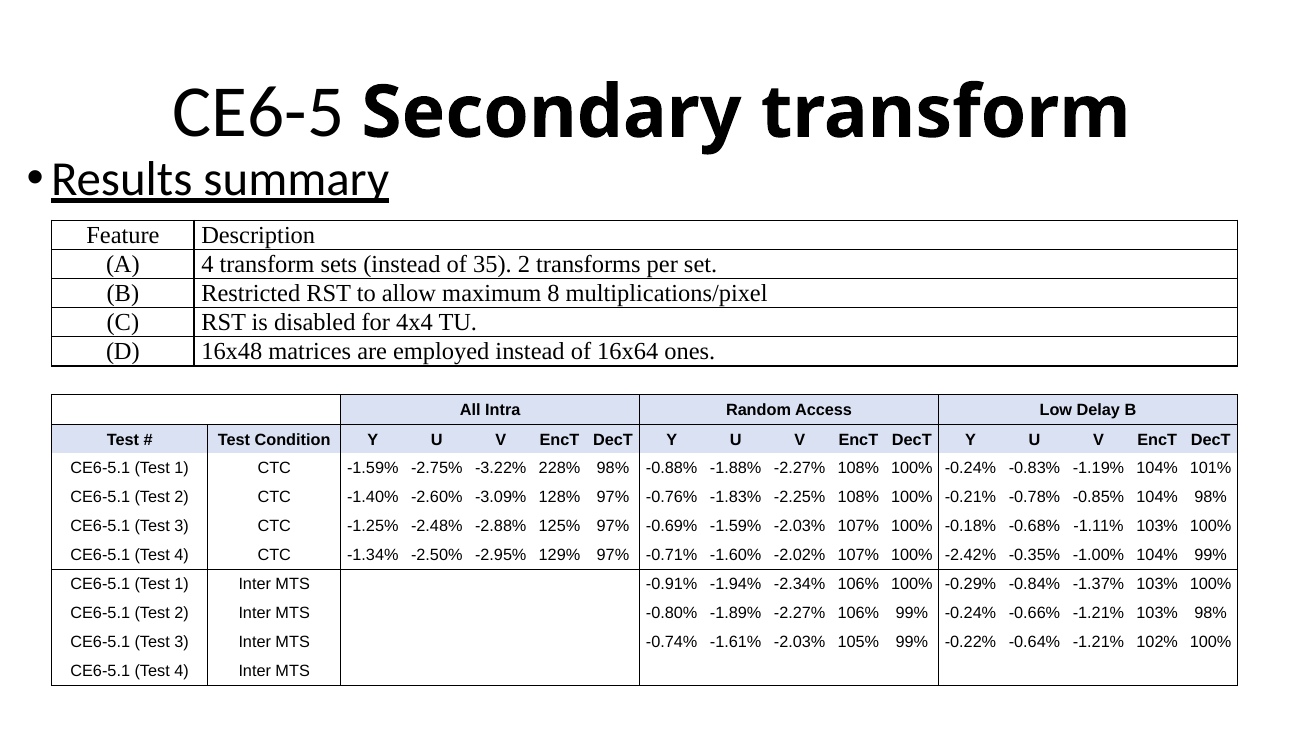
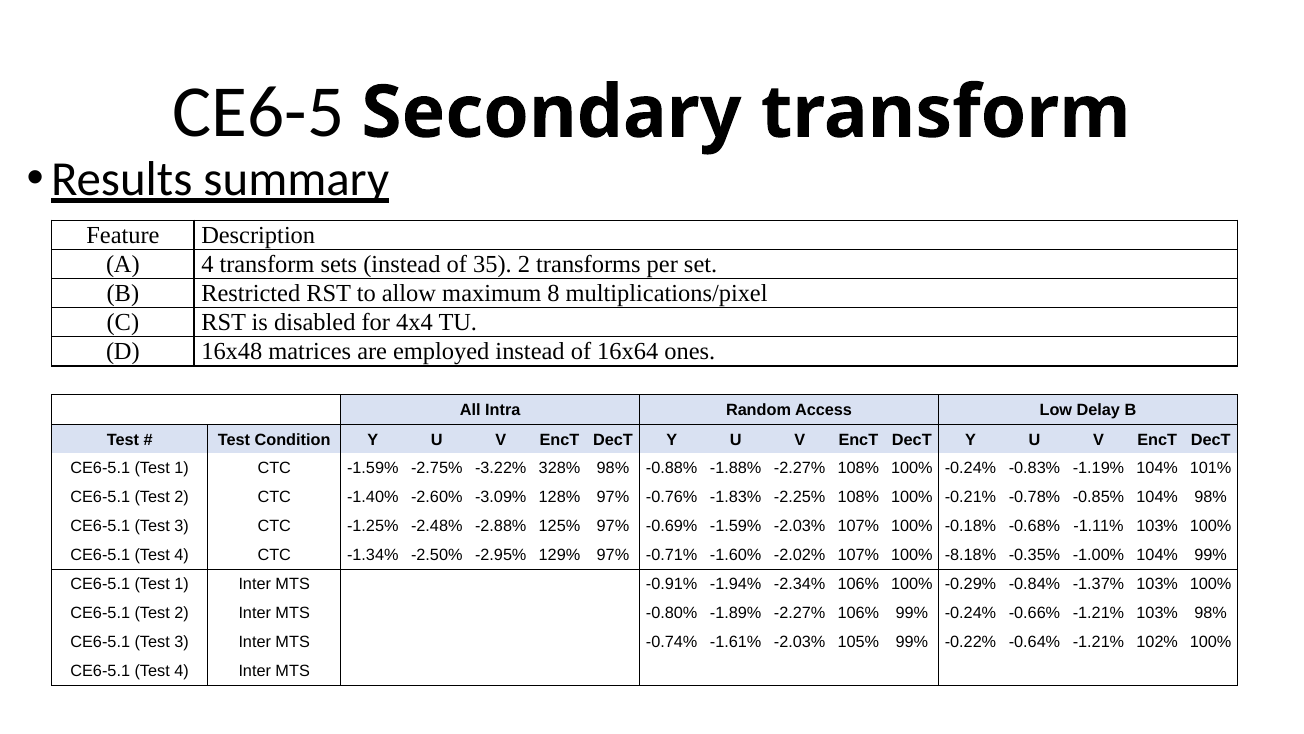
228%: 228% -> 328% (560, 468)
-2.42%: -2.42% -> -8.18% (971, 555)
